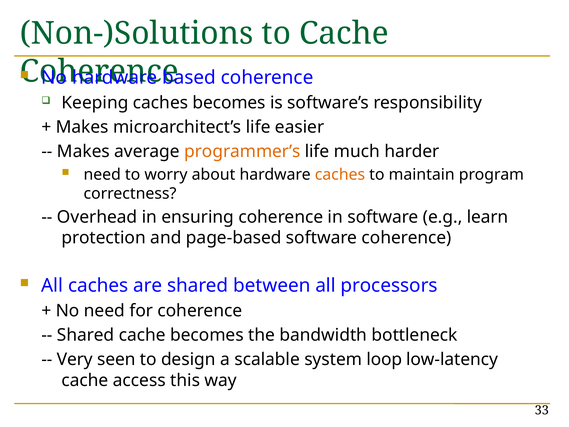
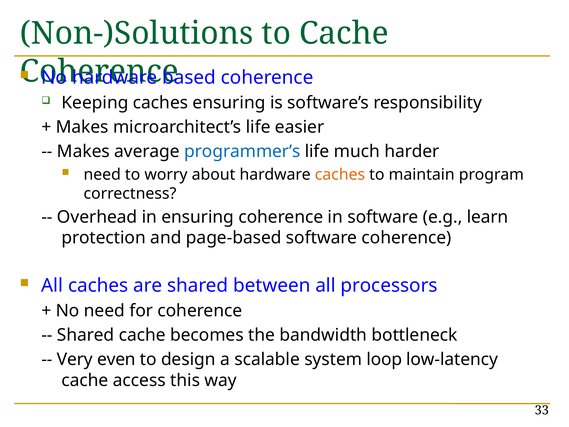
caches becomes: becomes -> ensuring (229, 103)
programmer’s colour: orange -> blue (242, 151)
seen: seen -> even (116, 359)
